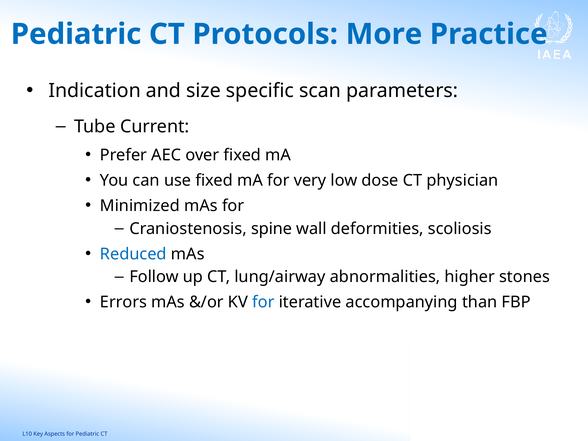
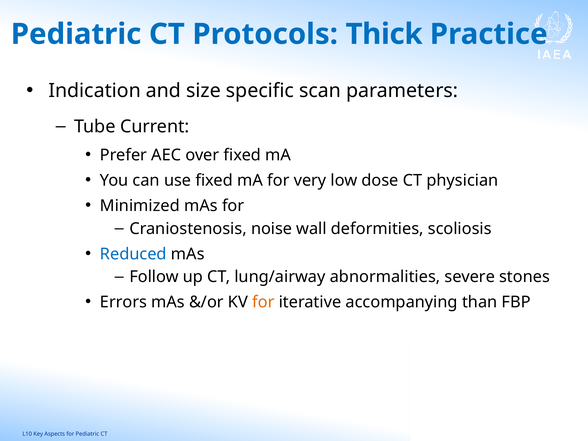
More: More -> Thick (384, 34)
spine: spine -> noise (272, 229)
higher: higher -> severe (470, 277)
for colour: blue -> orange (263, 302)
